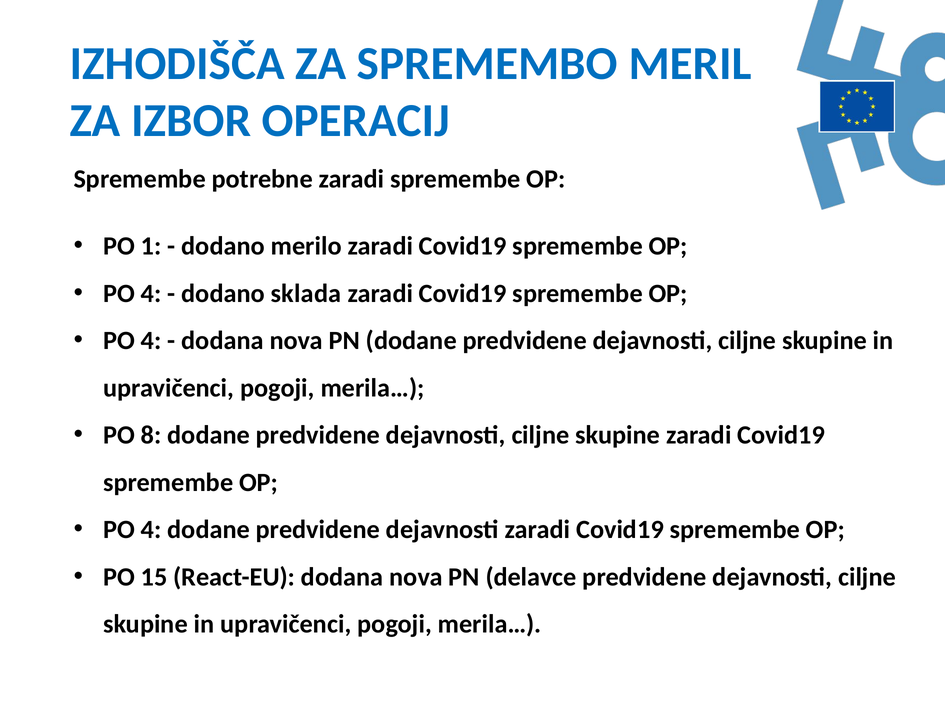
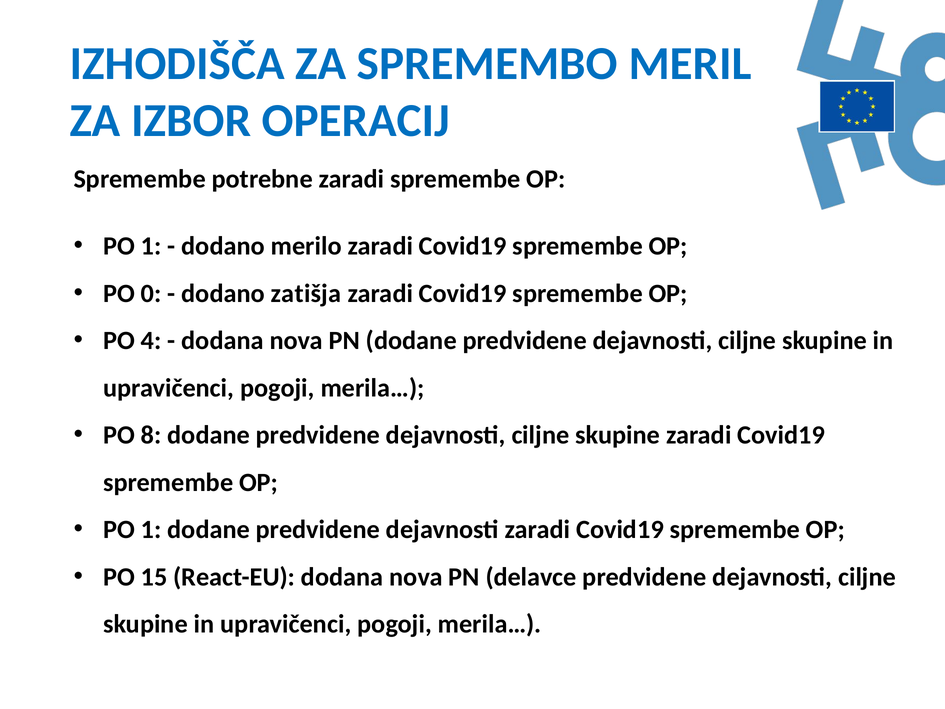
4: 4 -> 0 (151, 293)
sklada: sklada -> zatišja (306, 293)
4: 4 -> 1 (151, 530)
